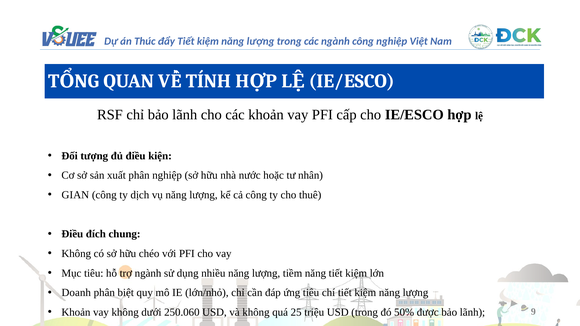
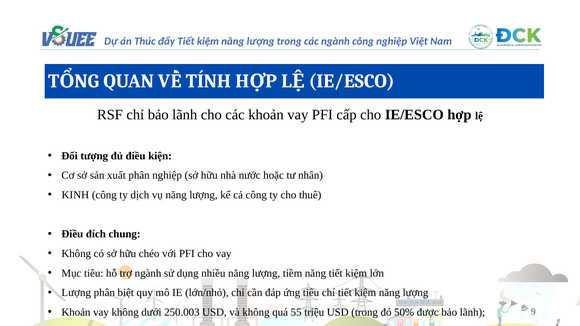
GIAN: GIAN -> KINH (75, 195)
Doanh: Doanh -> Lượng (76, 293)
250.060: 250.060 -> 250.003 (182, 313)
25: 25 -> 55 (296, 313)
